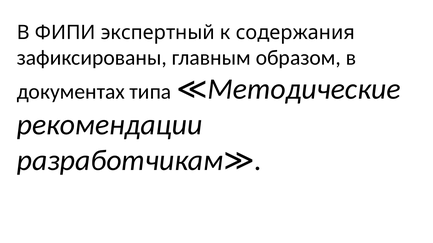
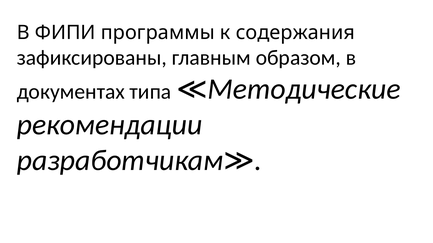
экспертный: экспертный -> программы (158, 33)
